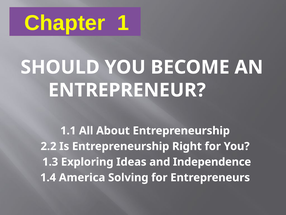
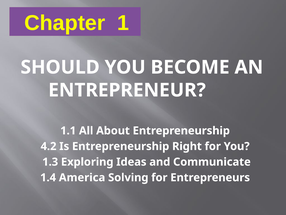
2.2: 2.2 -> 4.2 (49, 146)
Independence: Independence -> Communicate (212, 162)
